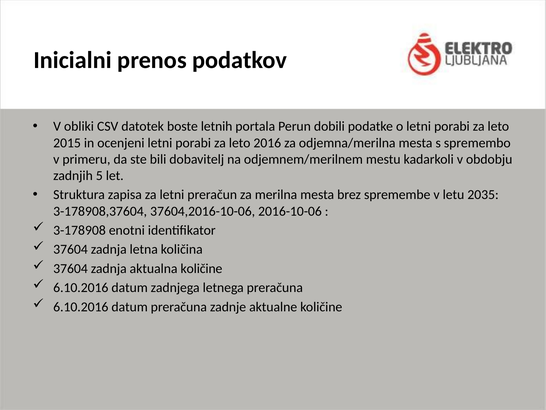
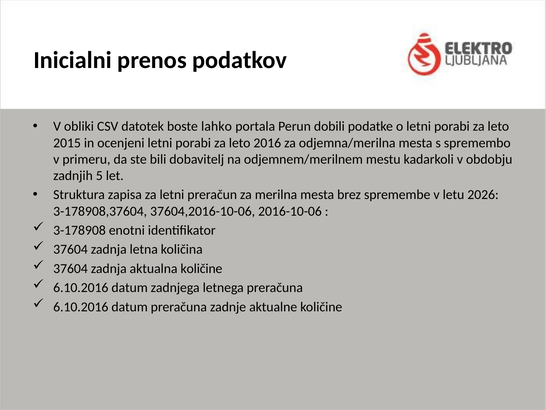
letnih: letnih -> lahko (217, 126)
2035: 2035 -> 2026 (483, 195)
